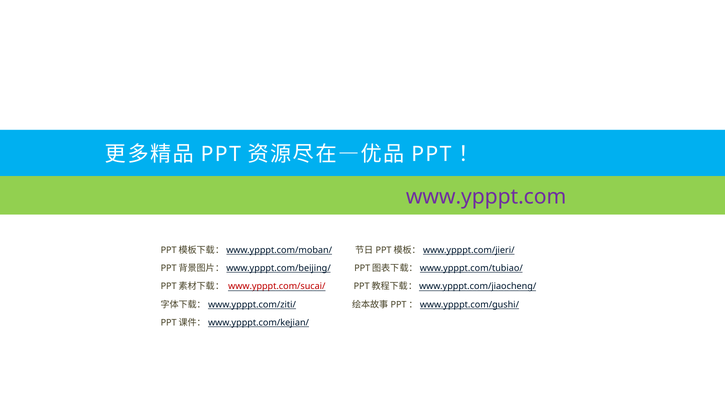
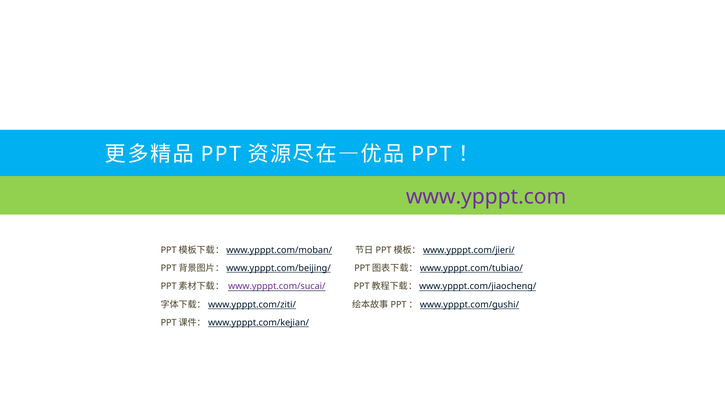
www.ypppt.com/sucai/ colour: red -> purple (277, 286)
